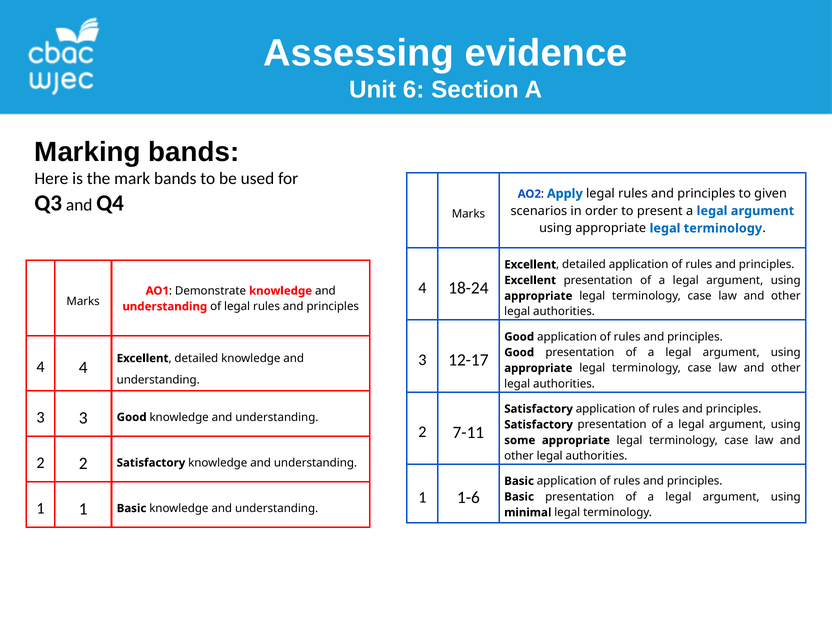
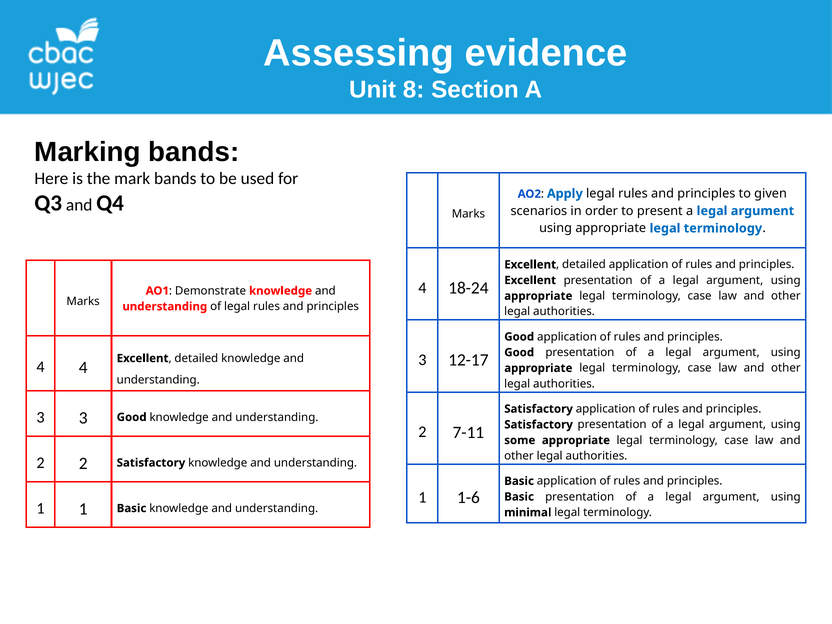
6: 6 -> 8 (414, 90)
